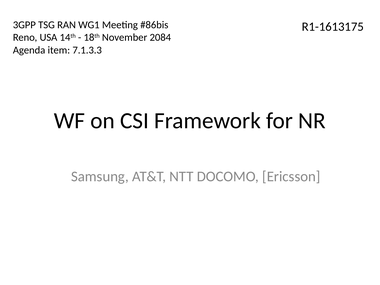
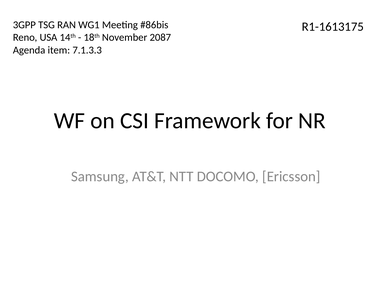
2084: 2084 -> 2087 (160, 37)
